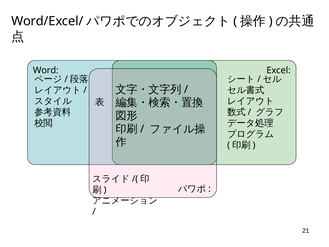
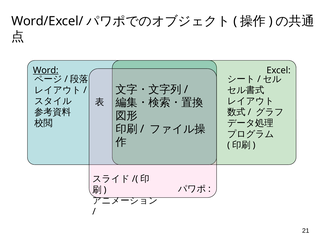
Word underline: none -> present (46, 70)
